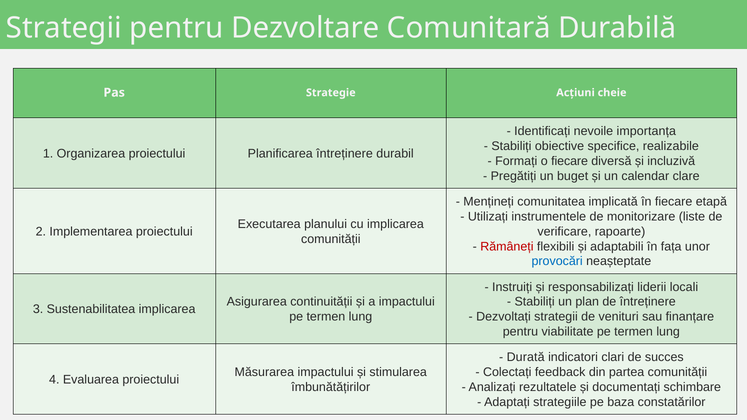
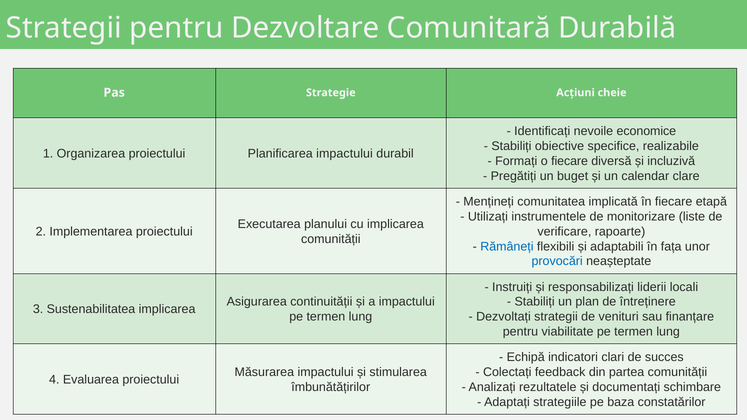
importanța: importanța -> economice (646, 131)
Planificarea întreținere: întreținere -> impactului (345, 154)
Rămâneți colour: red -> blue (507, 247)
Durată: Durată -> Echipă (526, 358)
